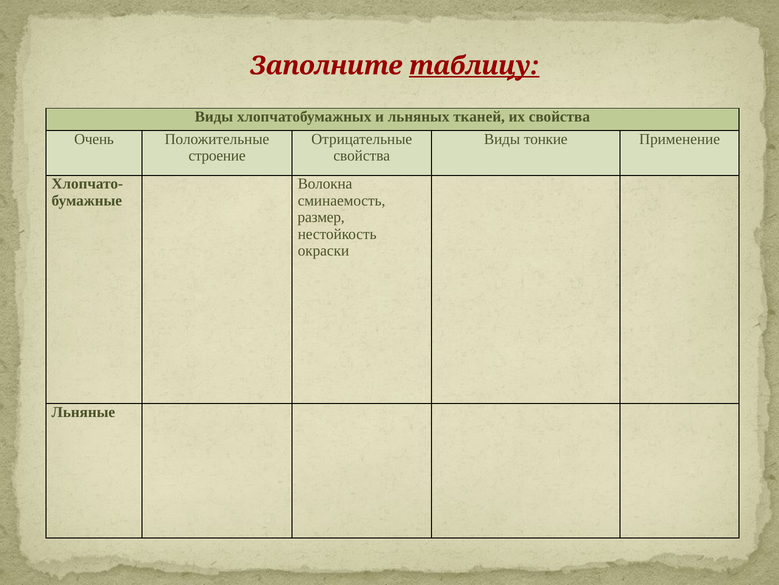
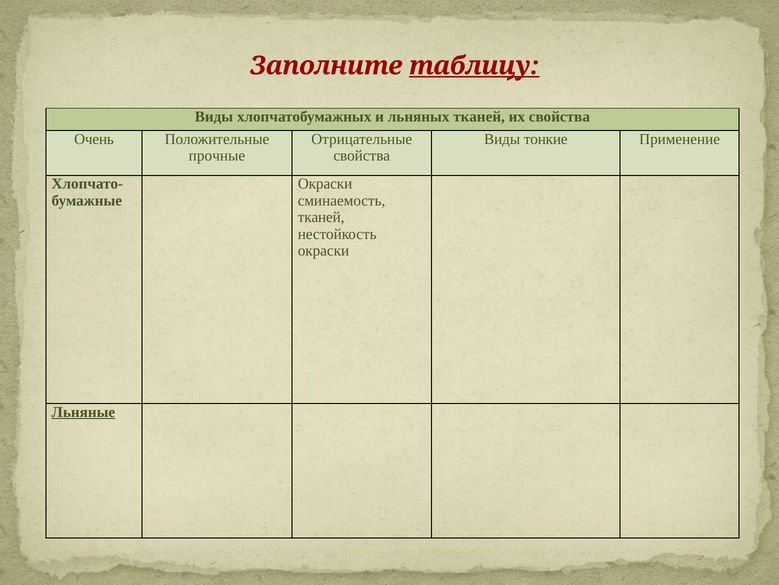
строение: строение -> прочные (217, 156)
Волокна: Волокна -> Окраски (325, 184)
размер: размер -> тканей (321, 217)
Льняные underline: none -> present (83, 412)
